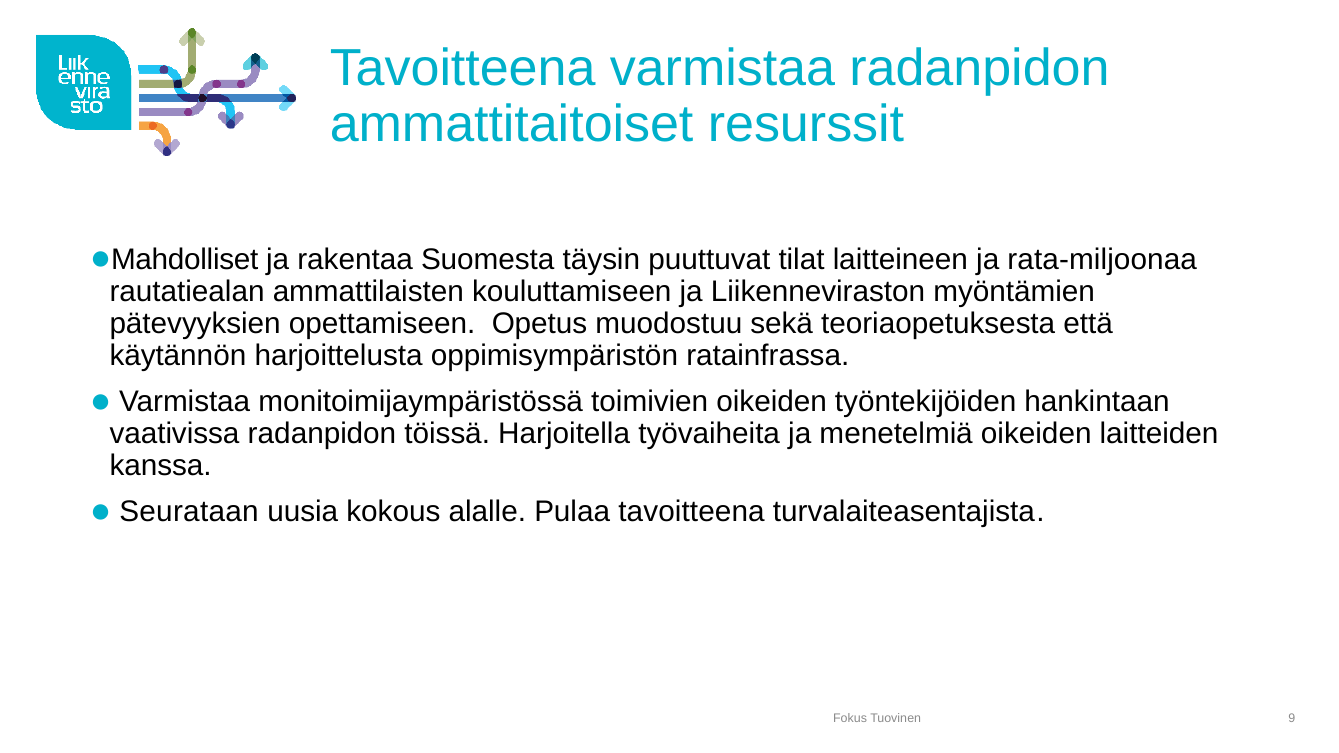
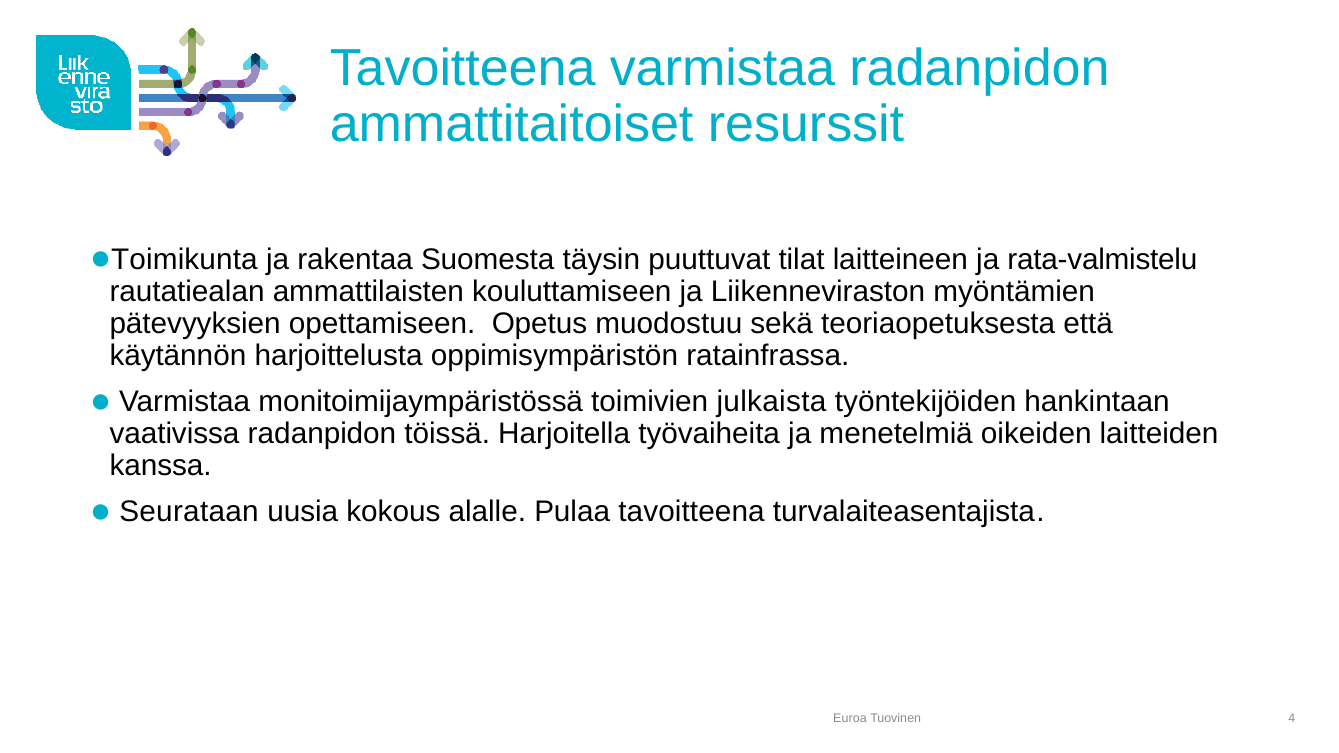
Mahdolliset: Mahdolliset -> Toimikunta (184, 259)
rata-miljoonaa: rata-miljoonaa -> rata-valmistelu (1102, 259)
toimivien oikeiden: oikeiden -> julkaista (771, 401)
Fokus: Fokus -> Euroa (850, 719)
9: 9 -> 4 (1292, 719)
